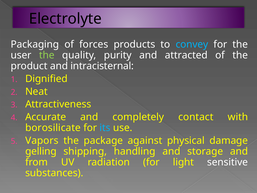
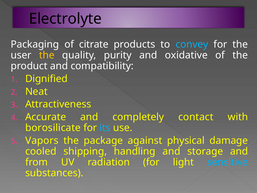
forces: forces -> citrate (94, 44)
the colour: light green -> yellow (47, 55)
attracted: attracted -> oxidative (186, 55)
intracisternal: intracisternal -> compatibility (102, 66)
gelling: gelling -> cooled (41, 151)
sensitive colour: white -> light blue (228, 162)
